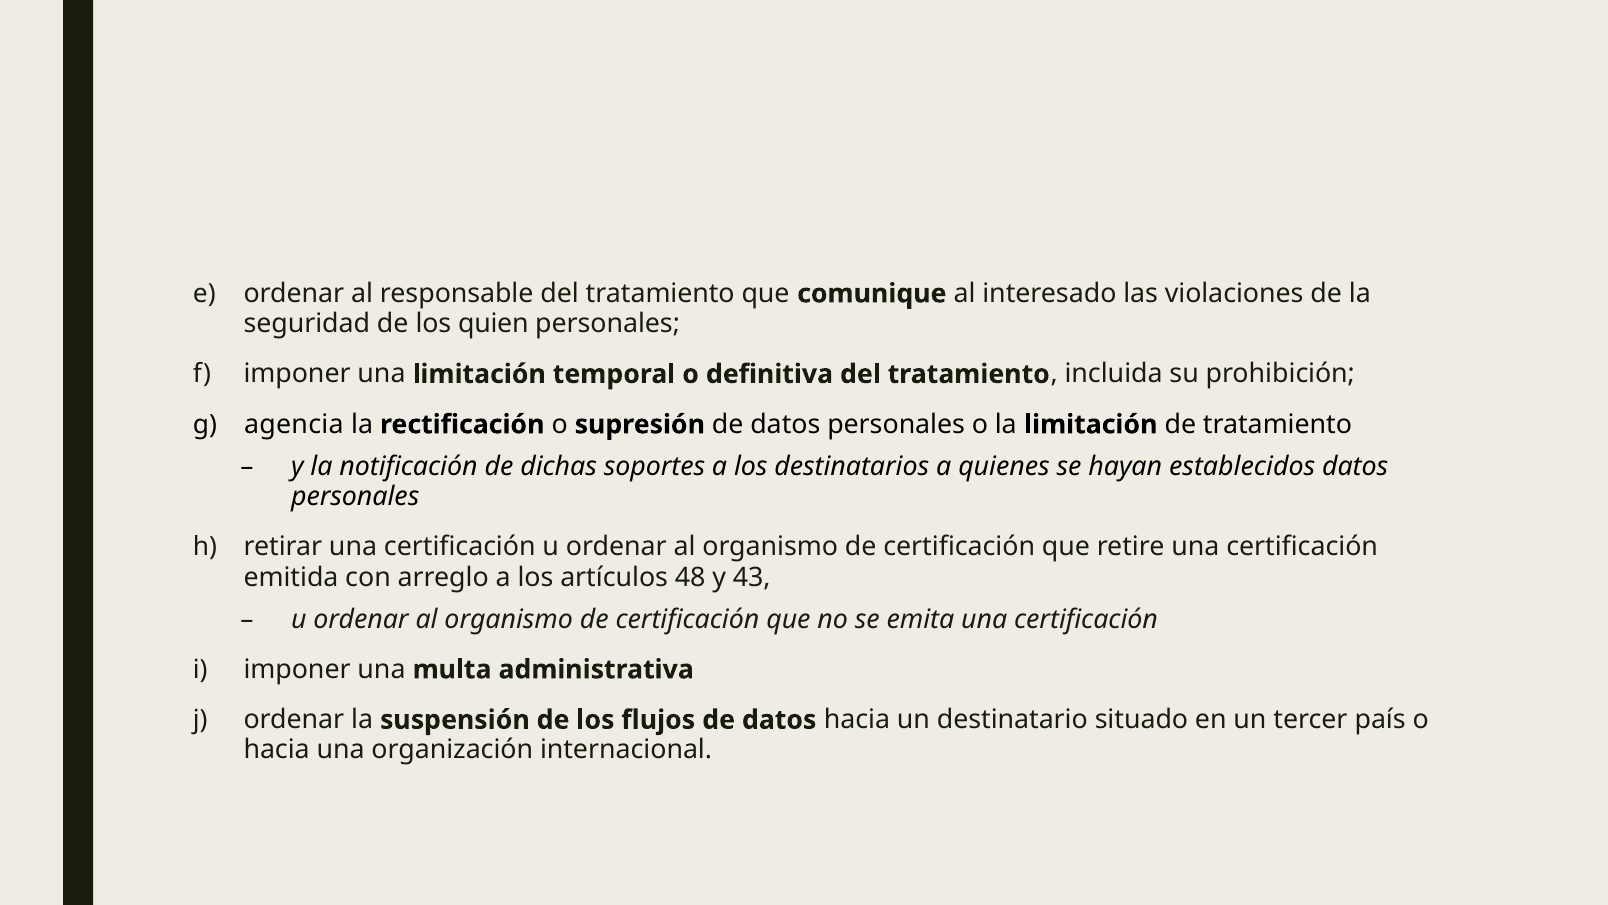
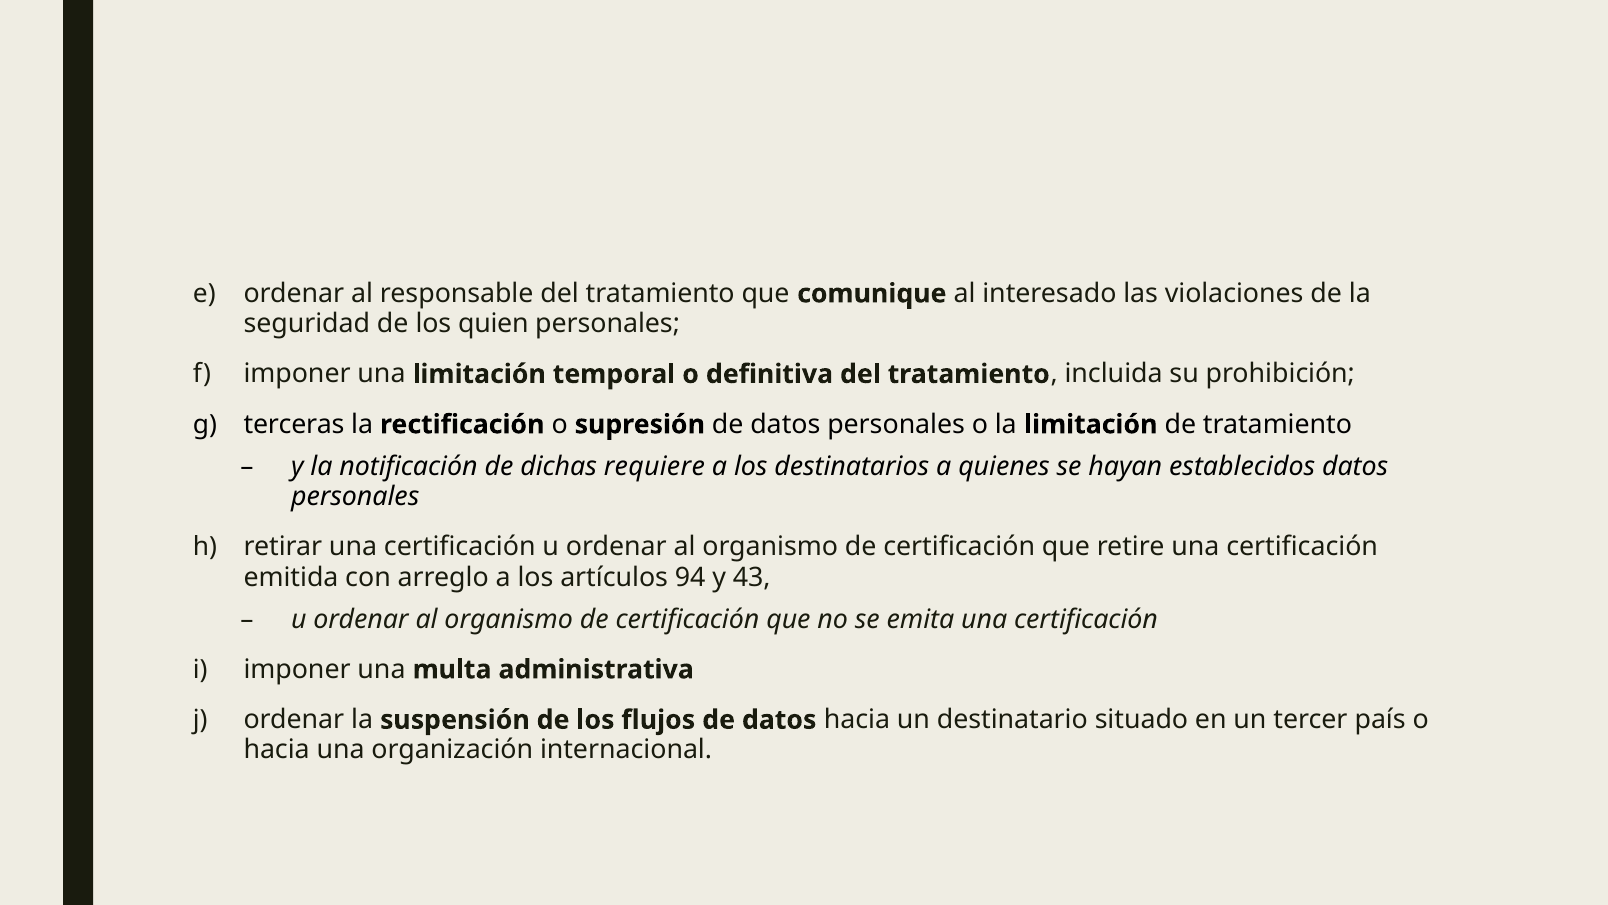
agencia: agencia -> terceras (294, 424)
soportes: soportes -> requiere (654, 466)
48: 48 -> 94 (690, 577)
